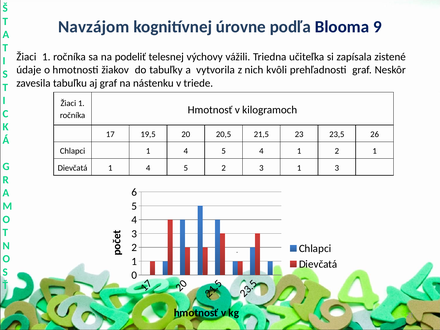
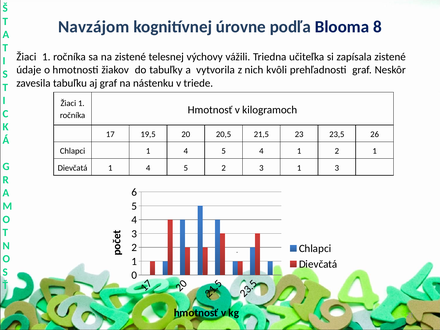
9: 9 -> 8 (377, 27)
na podeliť: podeliť -> zistené (130, 57)
